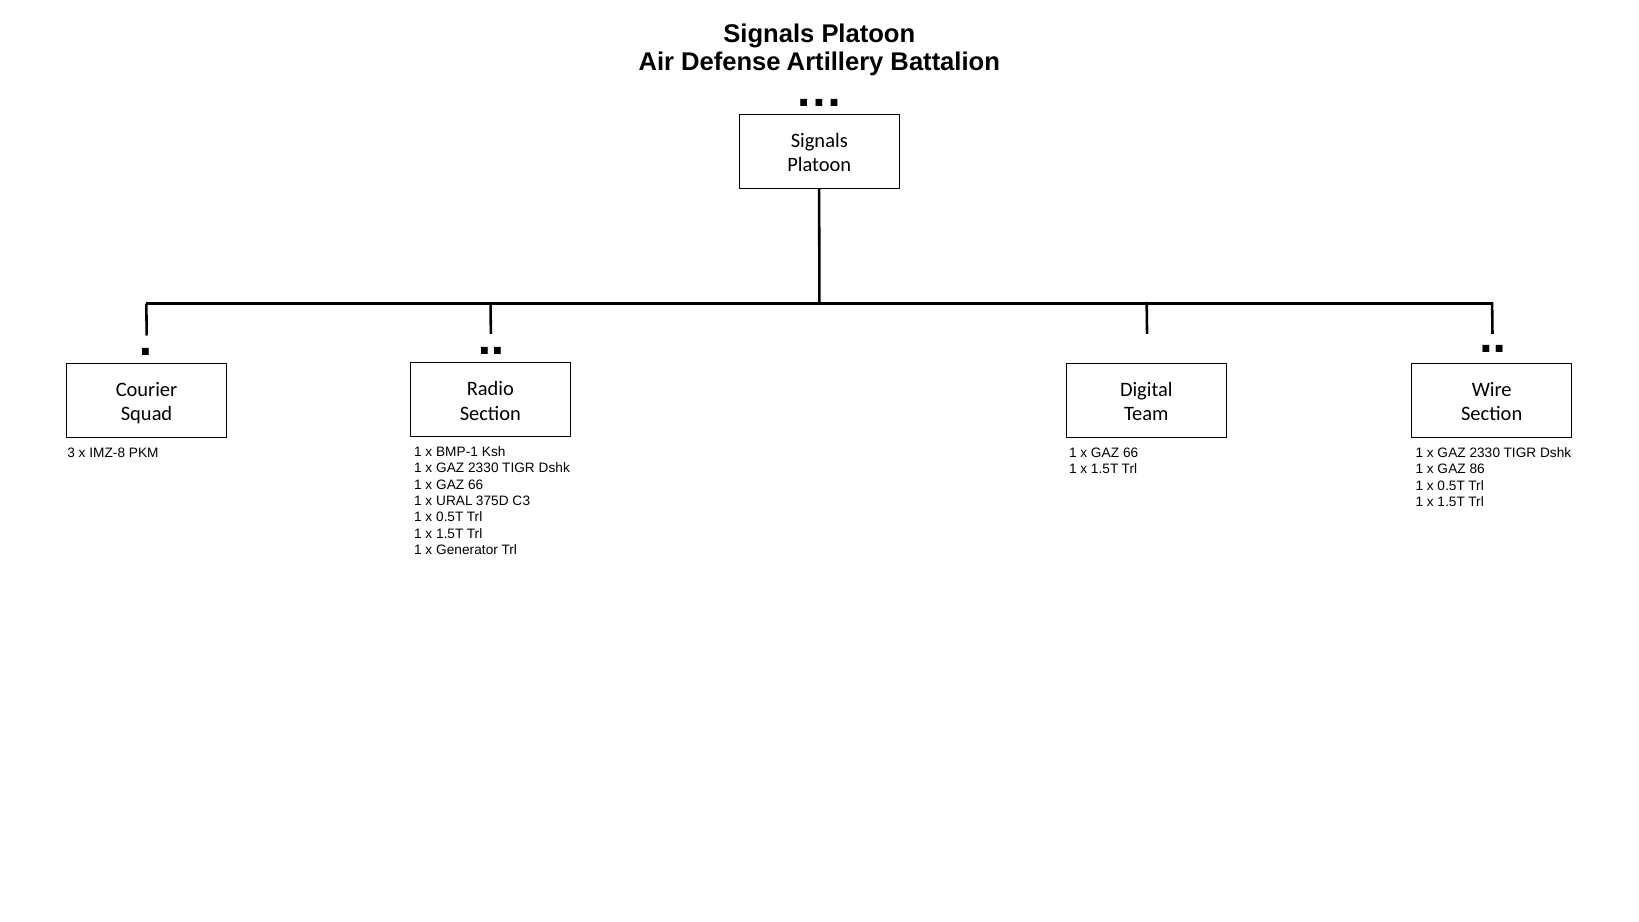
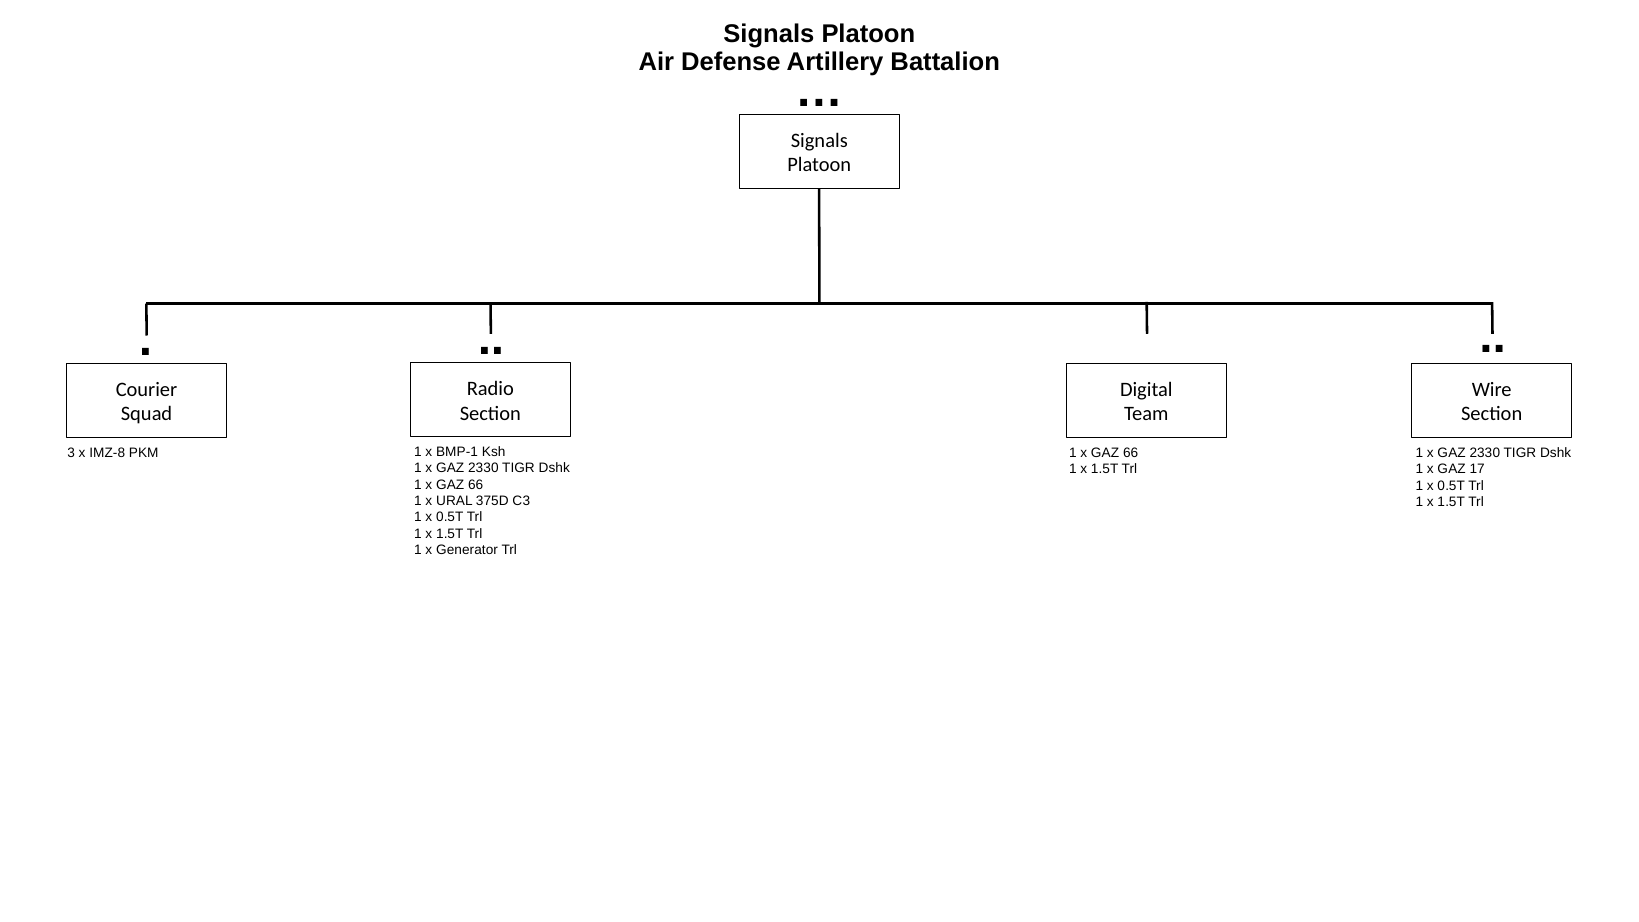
86: 86 -> 17 (1477, 469)
